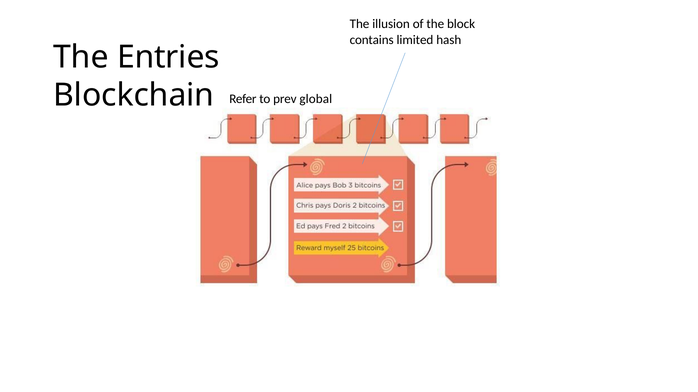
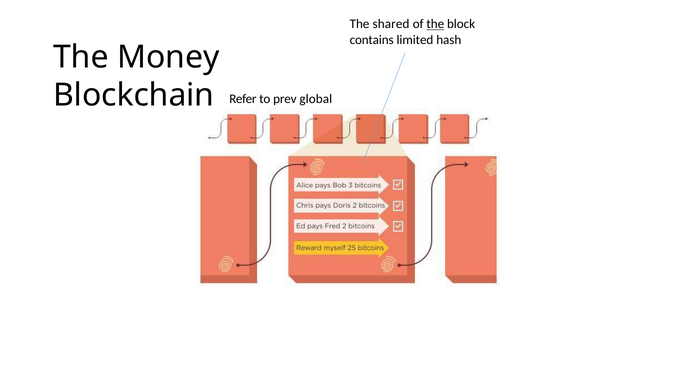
illusion: illusion -> shared (391, 24)
the underline: none -> present (435, 24)
Entries: Entries -> Money (168, 57)
